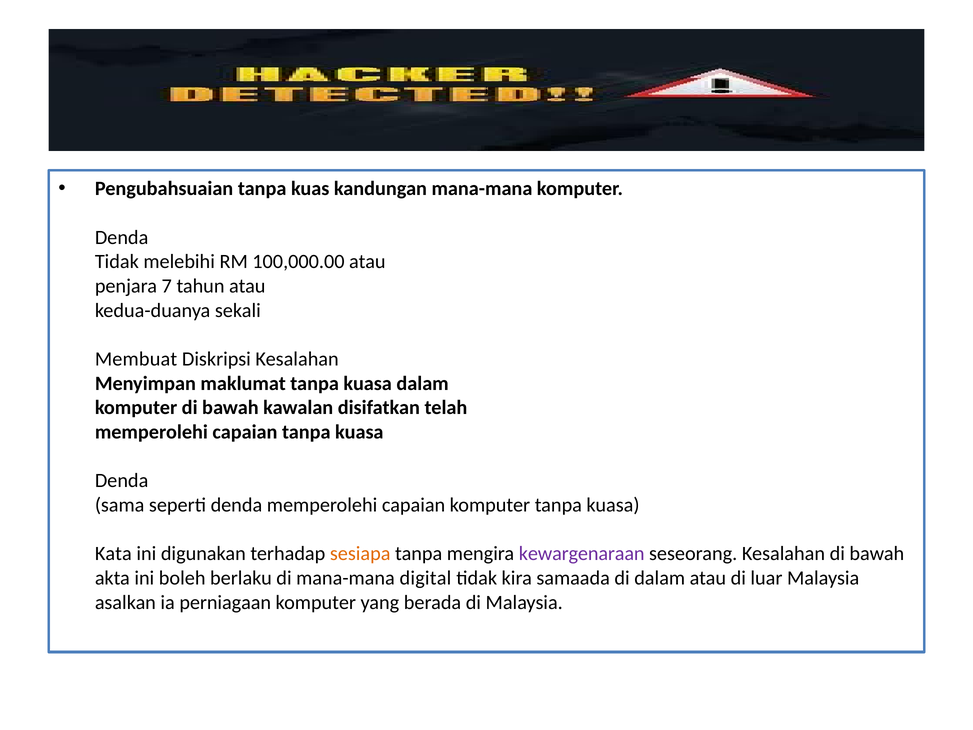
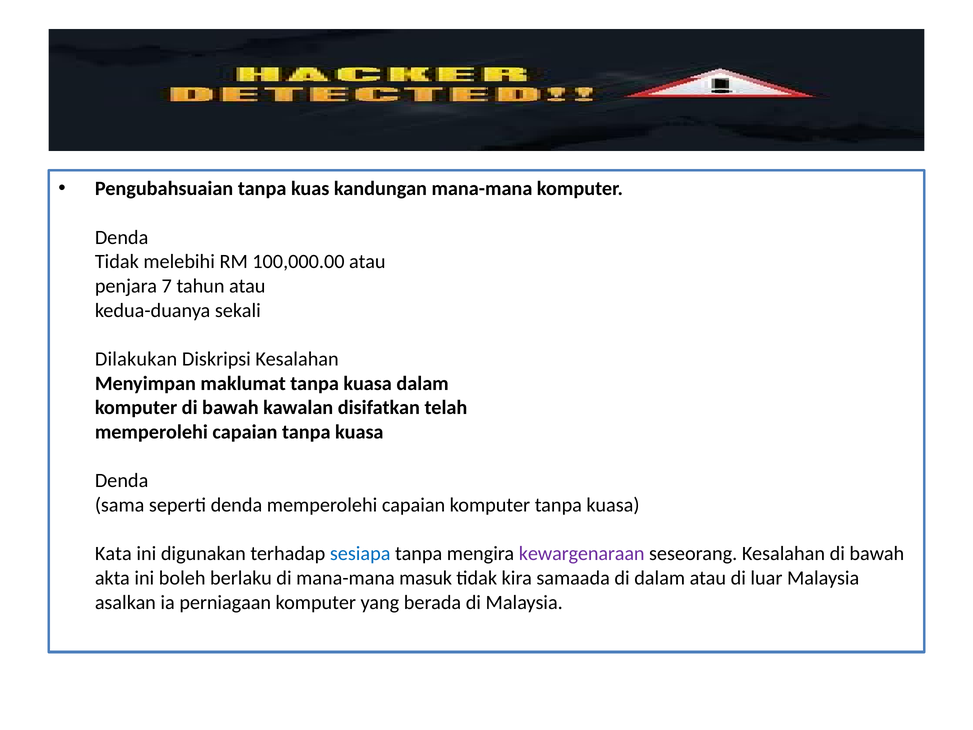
Membuat: Membuat -> Dilakukan (136, 359)
sesiapa colour: orange -> blue (360, 554)
digital: digital -> masuk (426, 578)
